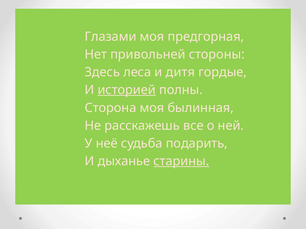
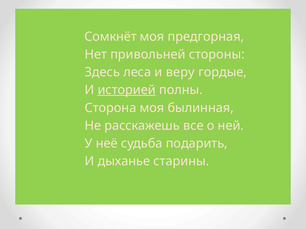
Глазами: Глазами -> Сомкнёт (111, 37)
дитя: дитя -> веру (180, 72)
старины underline: present -> none (181, 162)
